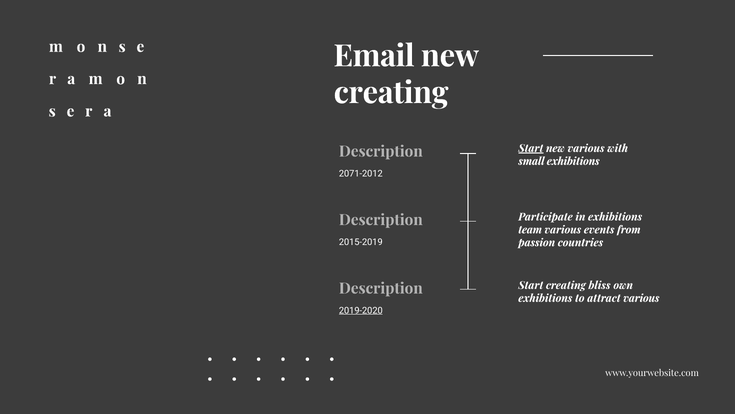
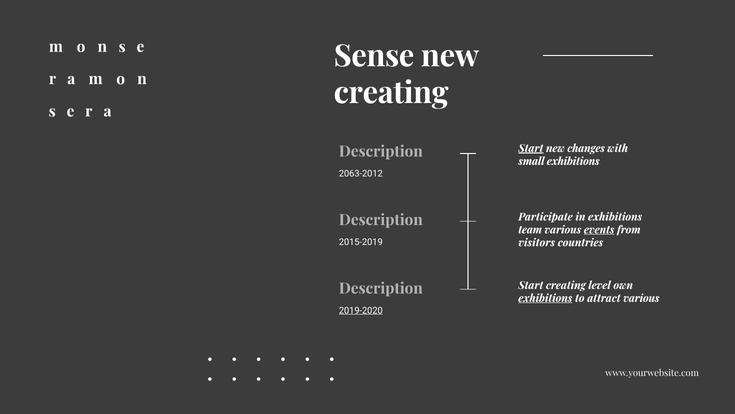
Email: Email -> Sense (374, 56)
new various: various -> changes (586, 148)
2071-2012: 2071-2012 -> 2063-2012 (361, 173)
events underline: none -> present (599, 229)
passion: passion -> visitors (537, 242)
bliss: bliss -> level (600, 285)
exhibitions underline: none -> present (545, 298)
